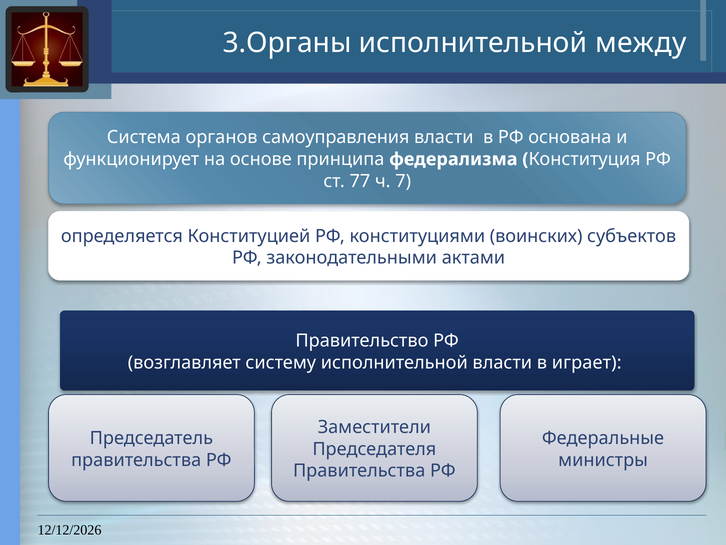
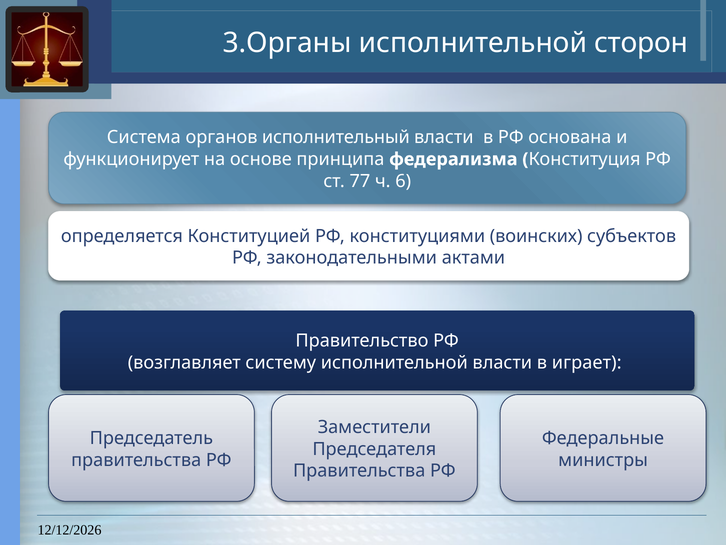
между: между -> сторон (641, 43)
самоуправления: самоуправления -> исполнительный (336, 137)
7: 7 -> 6 (403, 181)
